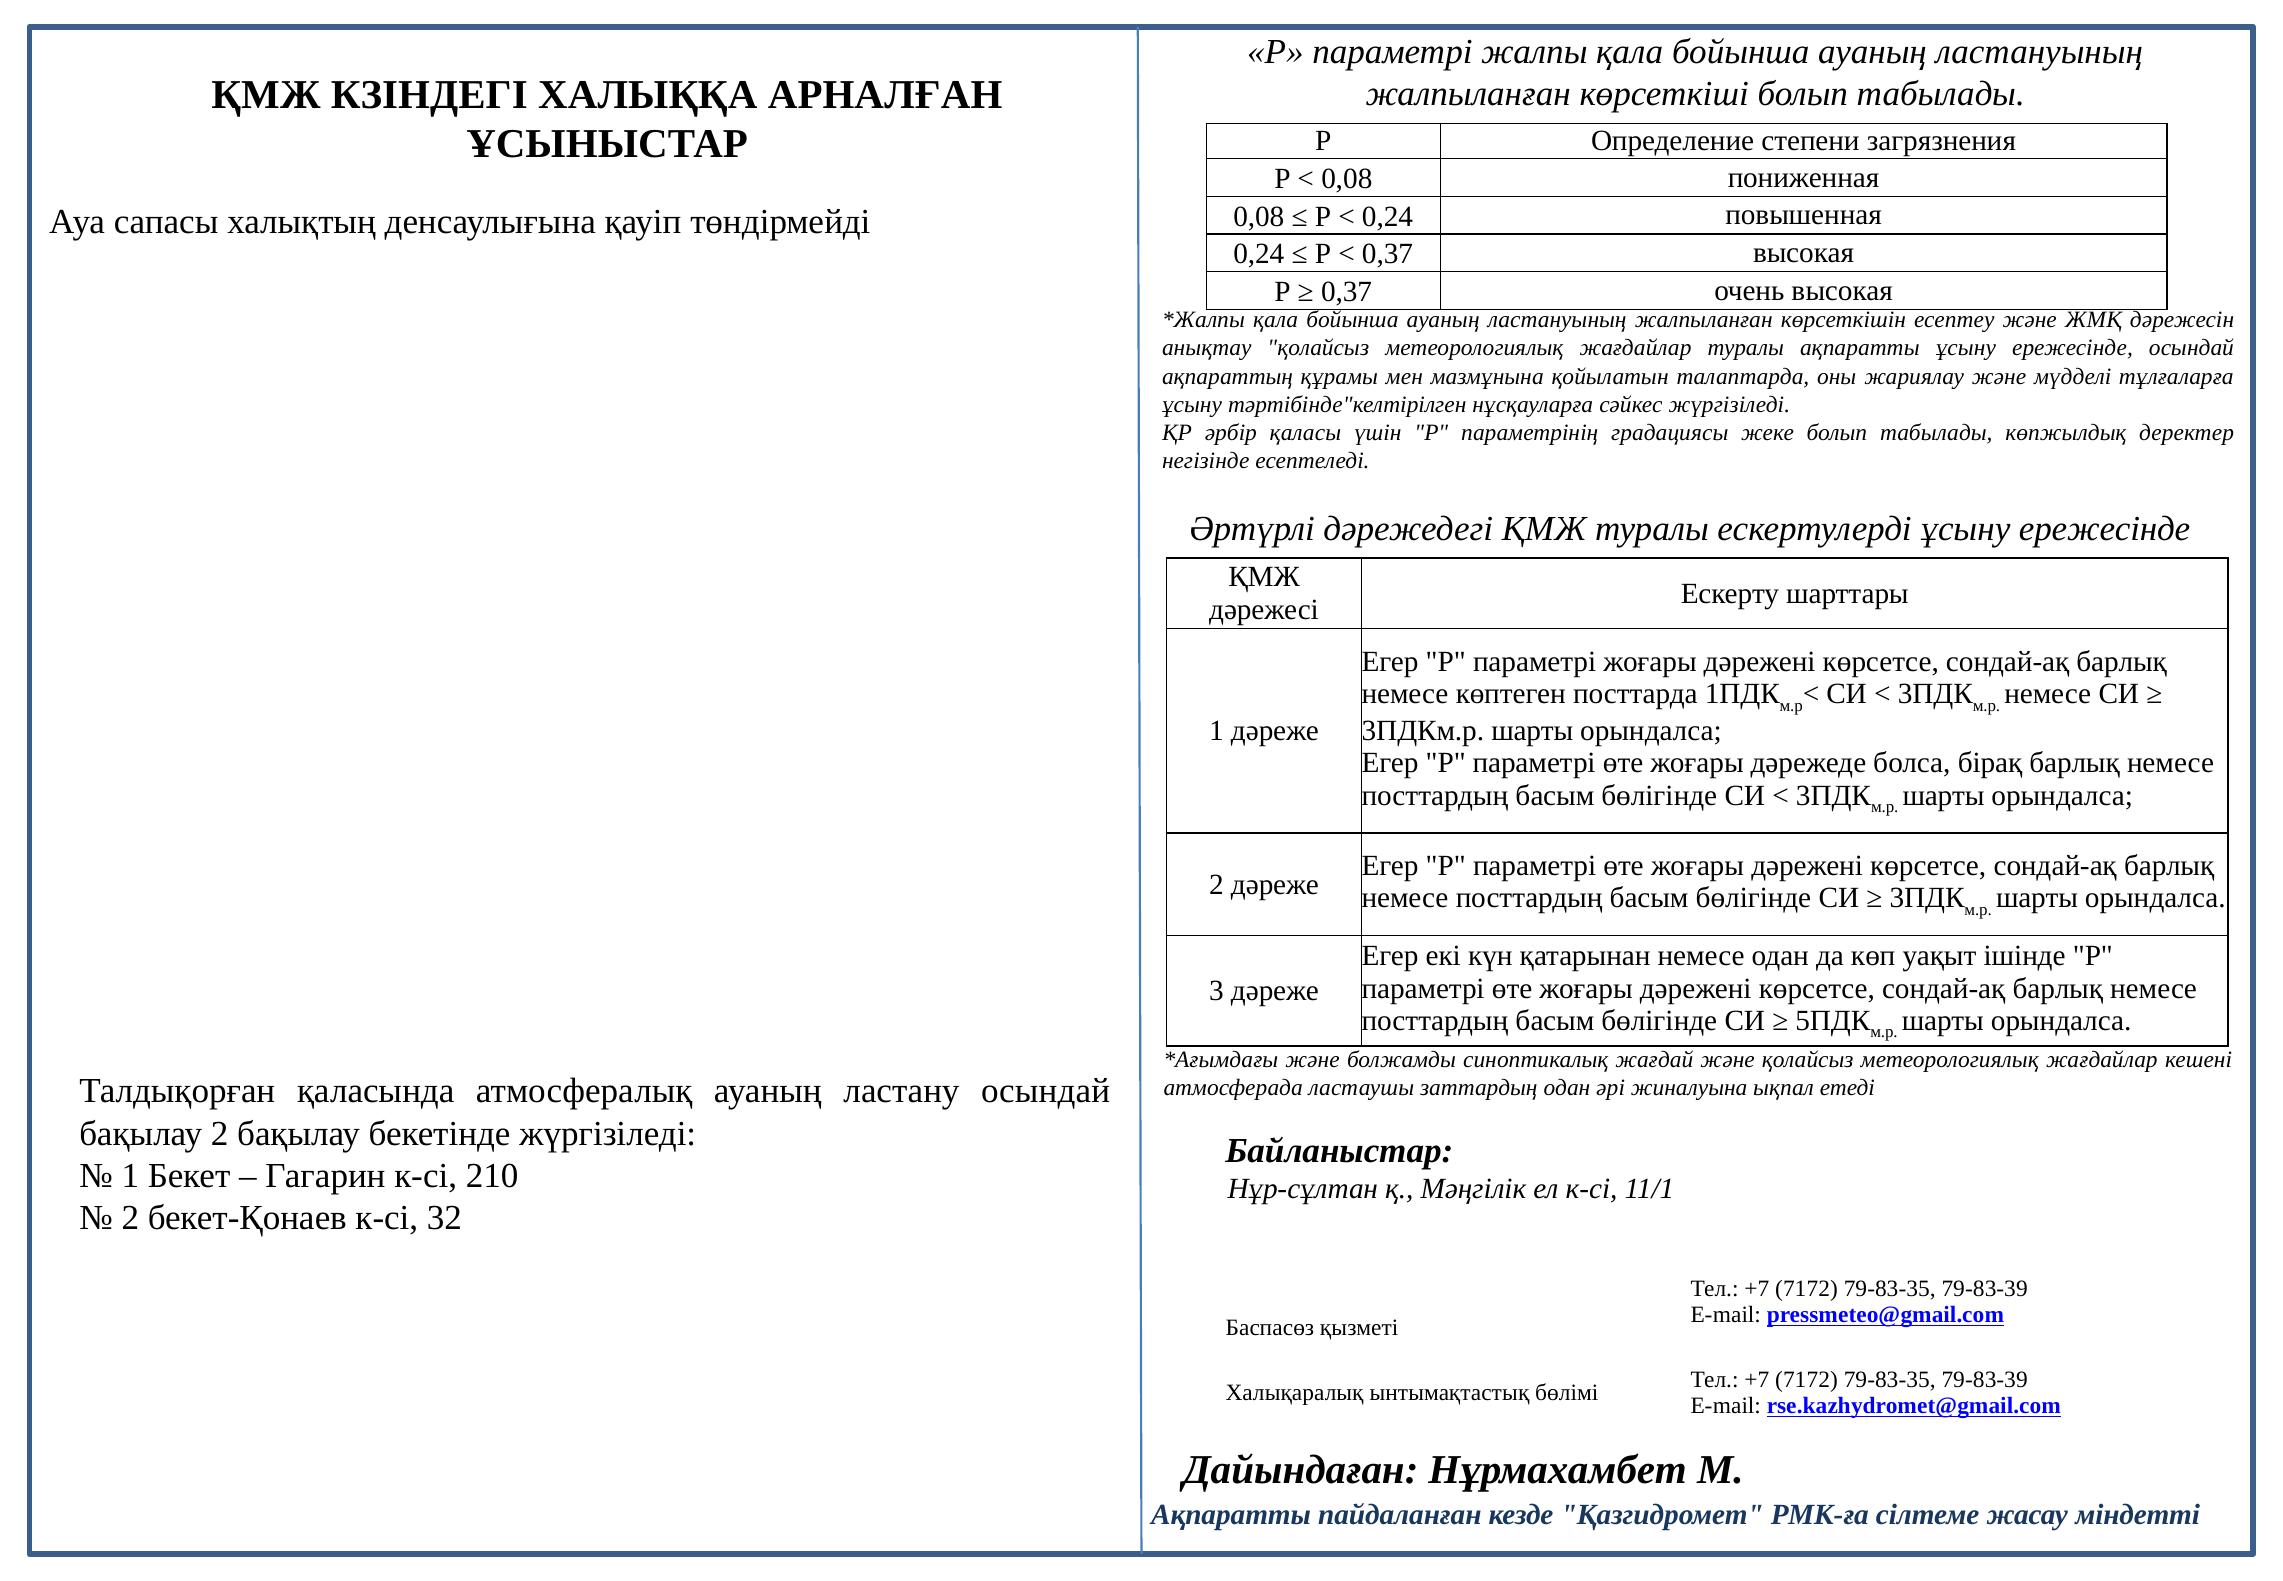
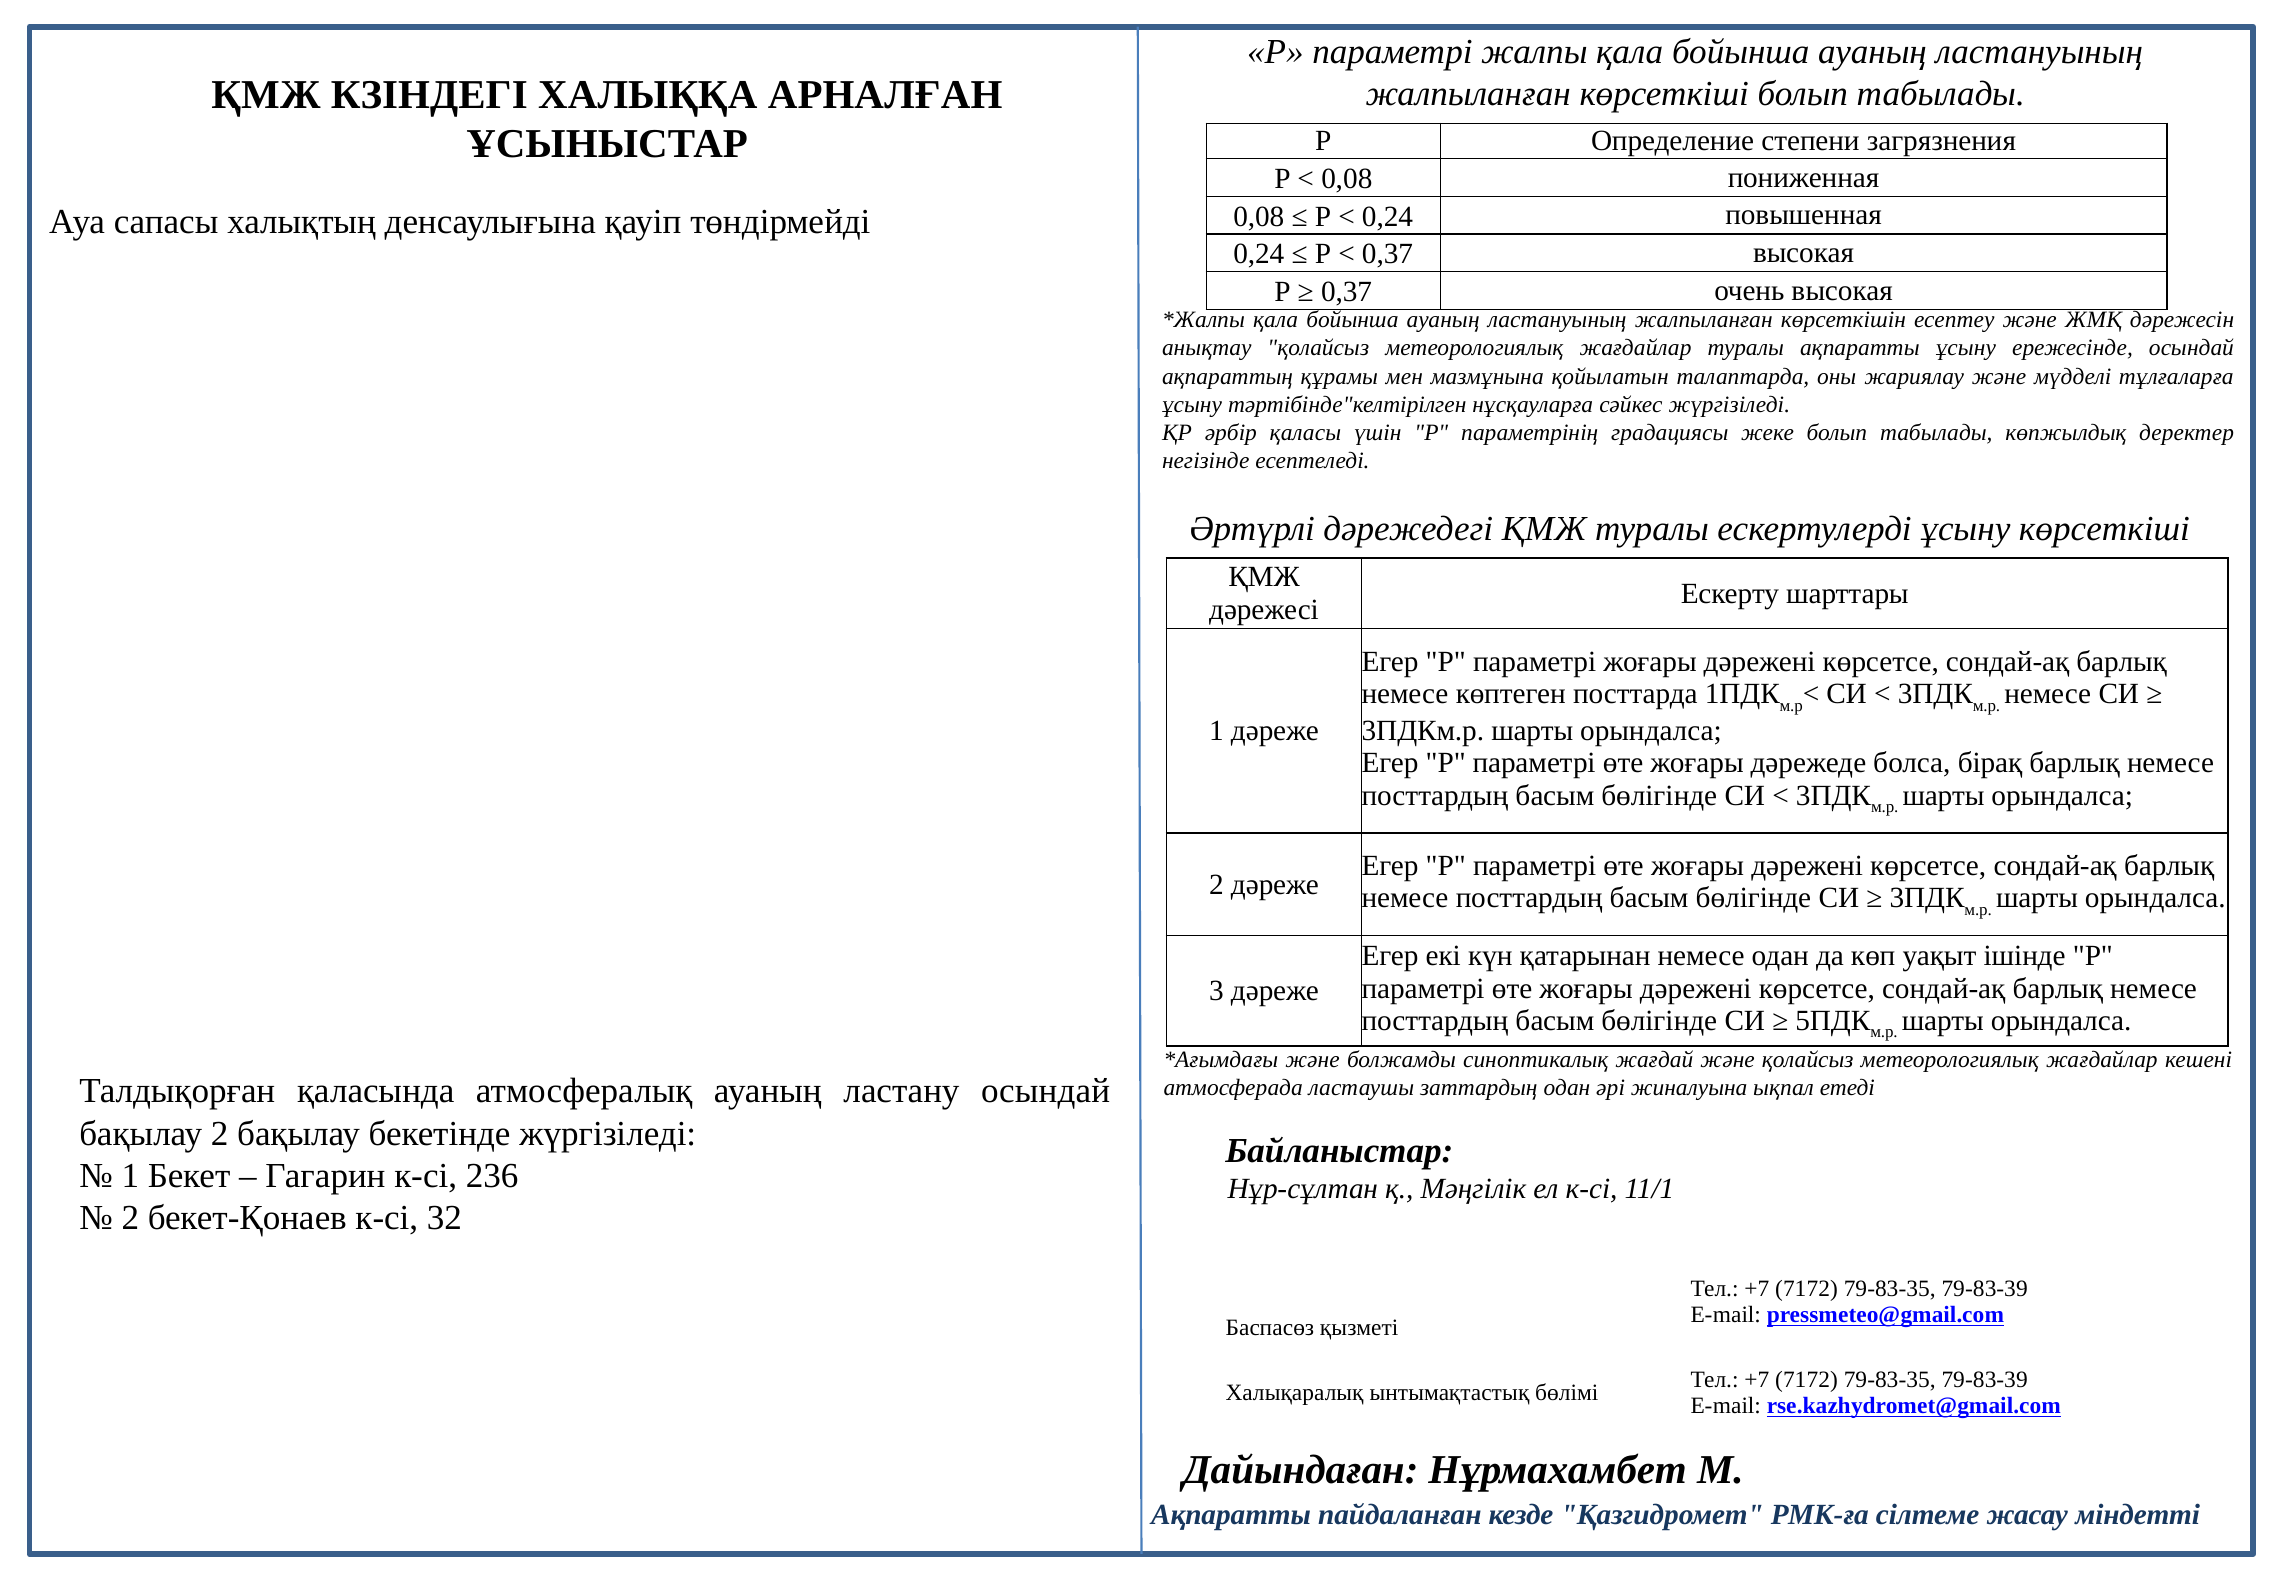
ескертулерді ұсыну ережесінде: ережесінде -> көрсеткіші (2104, 528)
210: 210 -> 236 (492, 1175)
